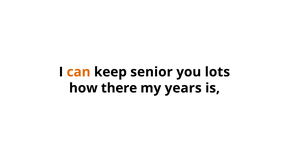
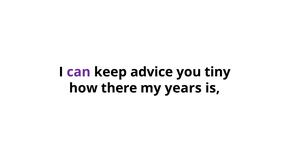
can colour: orange -> purple (79, 72)
senior: senior -> advice (152, 72)
lots: lots -> tiny (217, 72)
